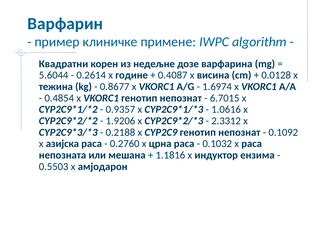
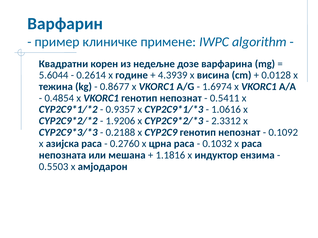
0.4087: 0.4087 -> 4.3939 (173, 75)
6.7015: 6.7015 -> 0.5411 (225, 98)
